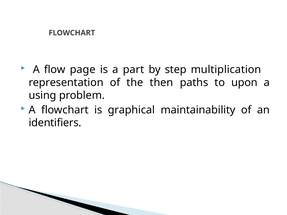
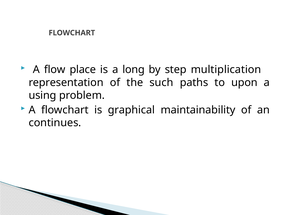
page: page -> place (83, 70)
part: part -> long (134, 70)
then: then -> such (161, 83)
identifiers: identifiers -> continues (55, 123)
